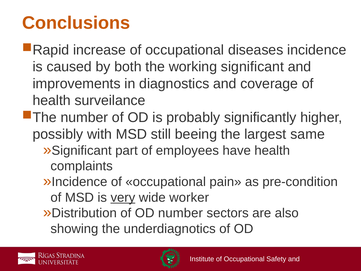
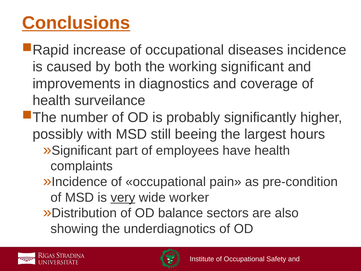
Conclusions underline: none -> present (76, 23)
same: same -> hours (308, 134)
OD number: number -> balance (181, 213)
